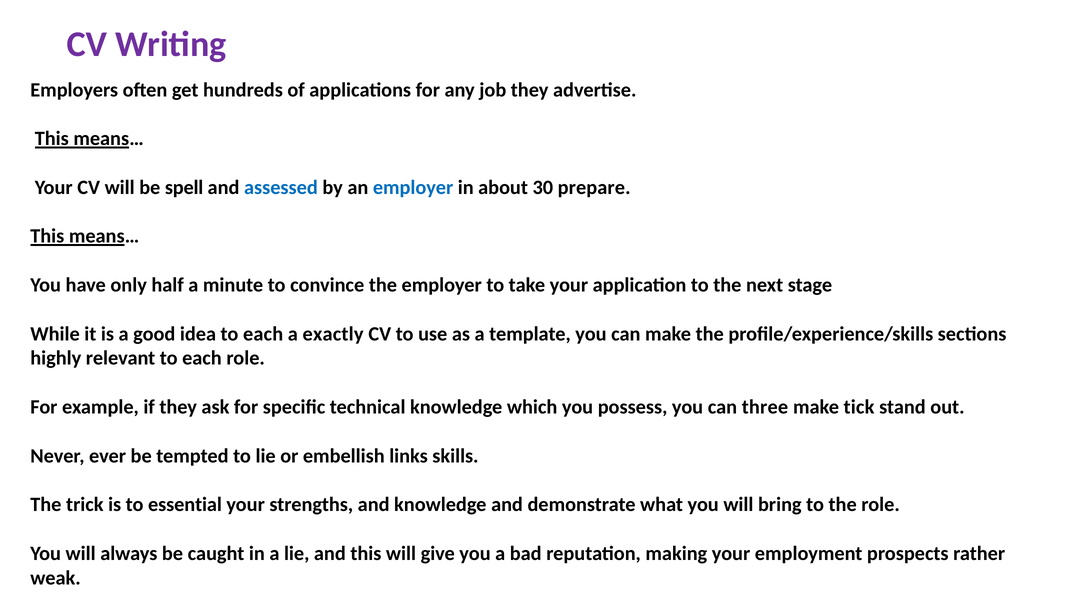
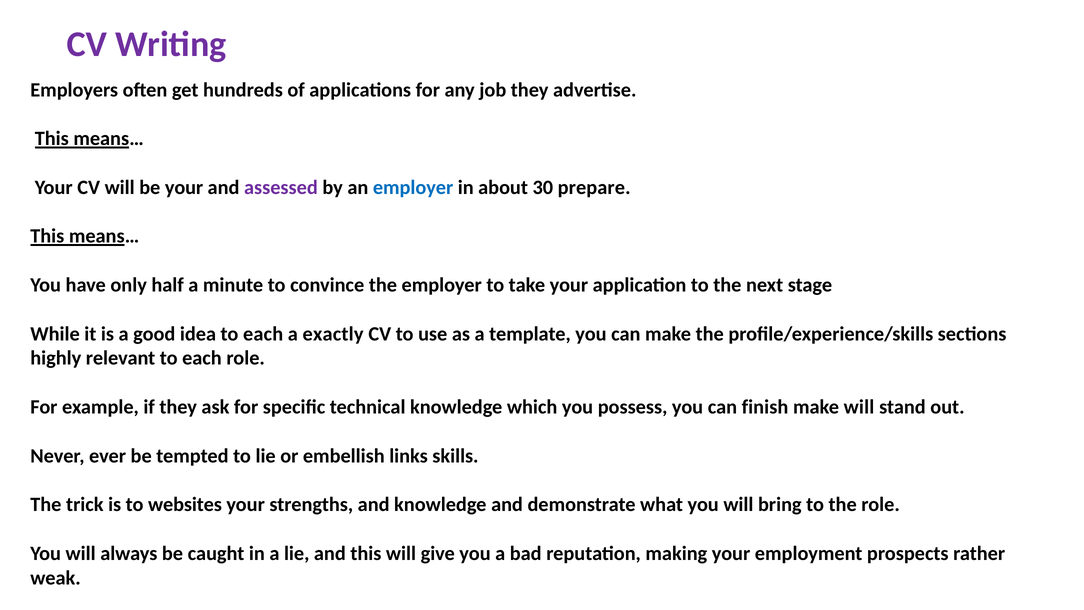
be spell: spell -> your (184, 187)
assessed colour: blue -> purple (281, 187)
three: three -> finish (765, 407)
make tick: tick -> will (859, 407)
essential: essential -> websites (185, 504)
